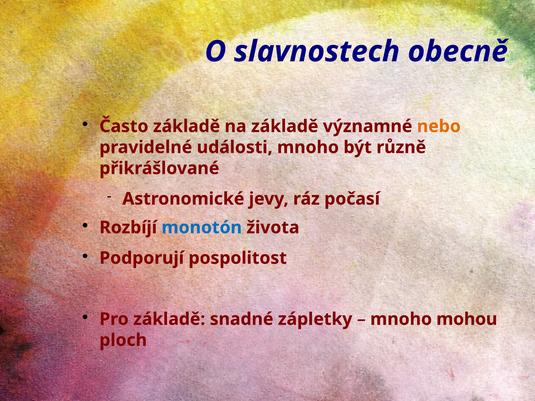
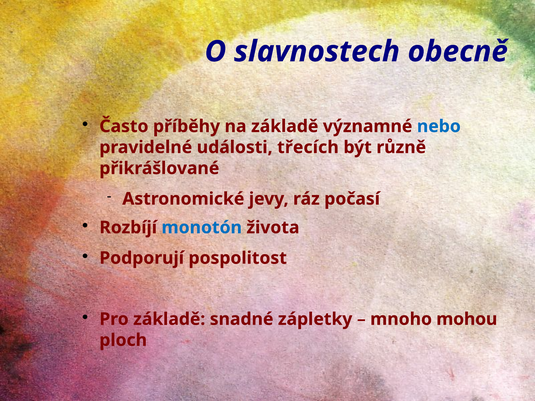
Často základě: základě -> příběhy (187, 126)
nebo colour: orange -> blue (439, 126)
události mnoho: mnoho -> třecích (308, 147)
